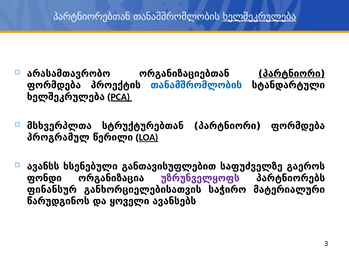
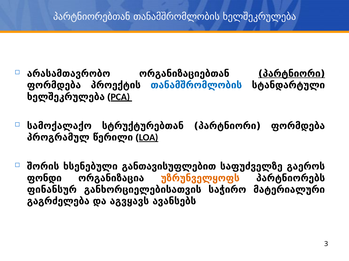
ხელშეკრულება underline: present -> none (259, 17)
მსხვერპლთა: მსხვერპლთა -> სამოქალაქო (59, 126)
ავანსს: ავანსს -> შორის (43, 167)
უზრუნველყოფს colour: purple -> orange (200, 179)
წარუდგინოს: წარუდგინოს -> გაგრძელება (58, 202)
ყოველი: ყოველი -> აგვყავს (129, 202)
